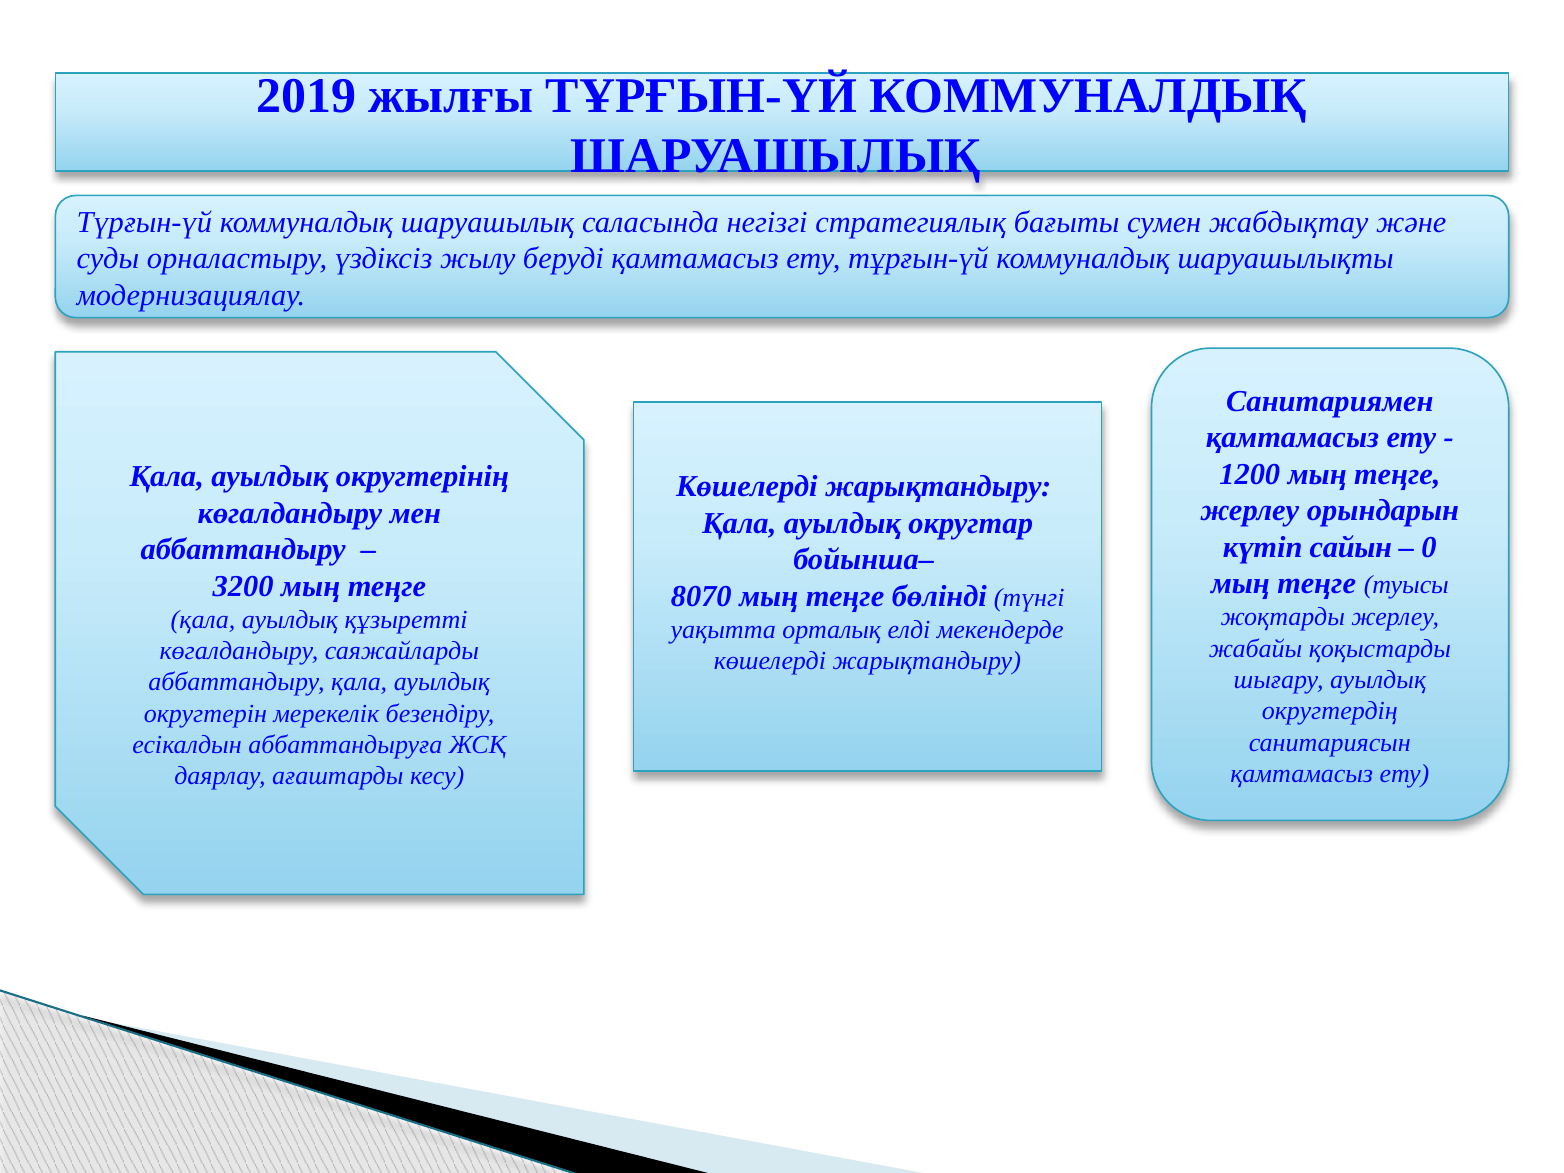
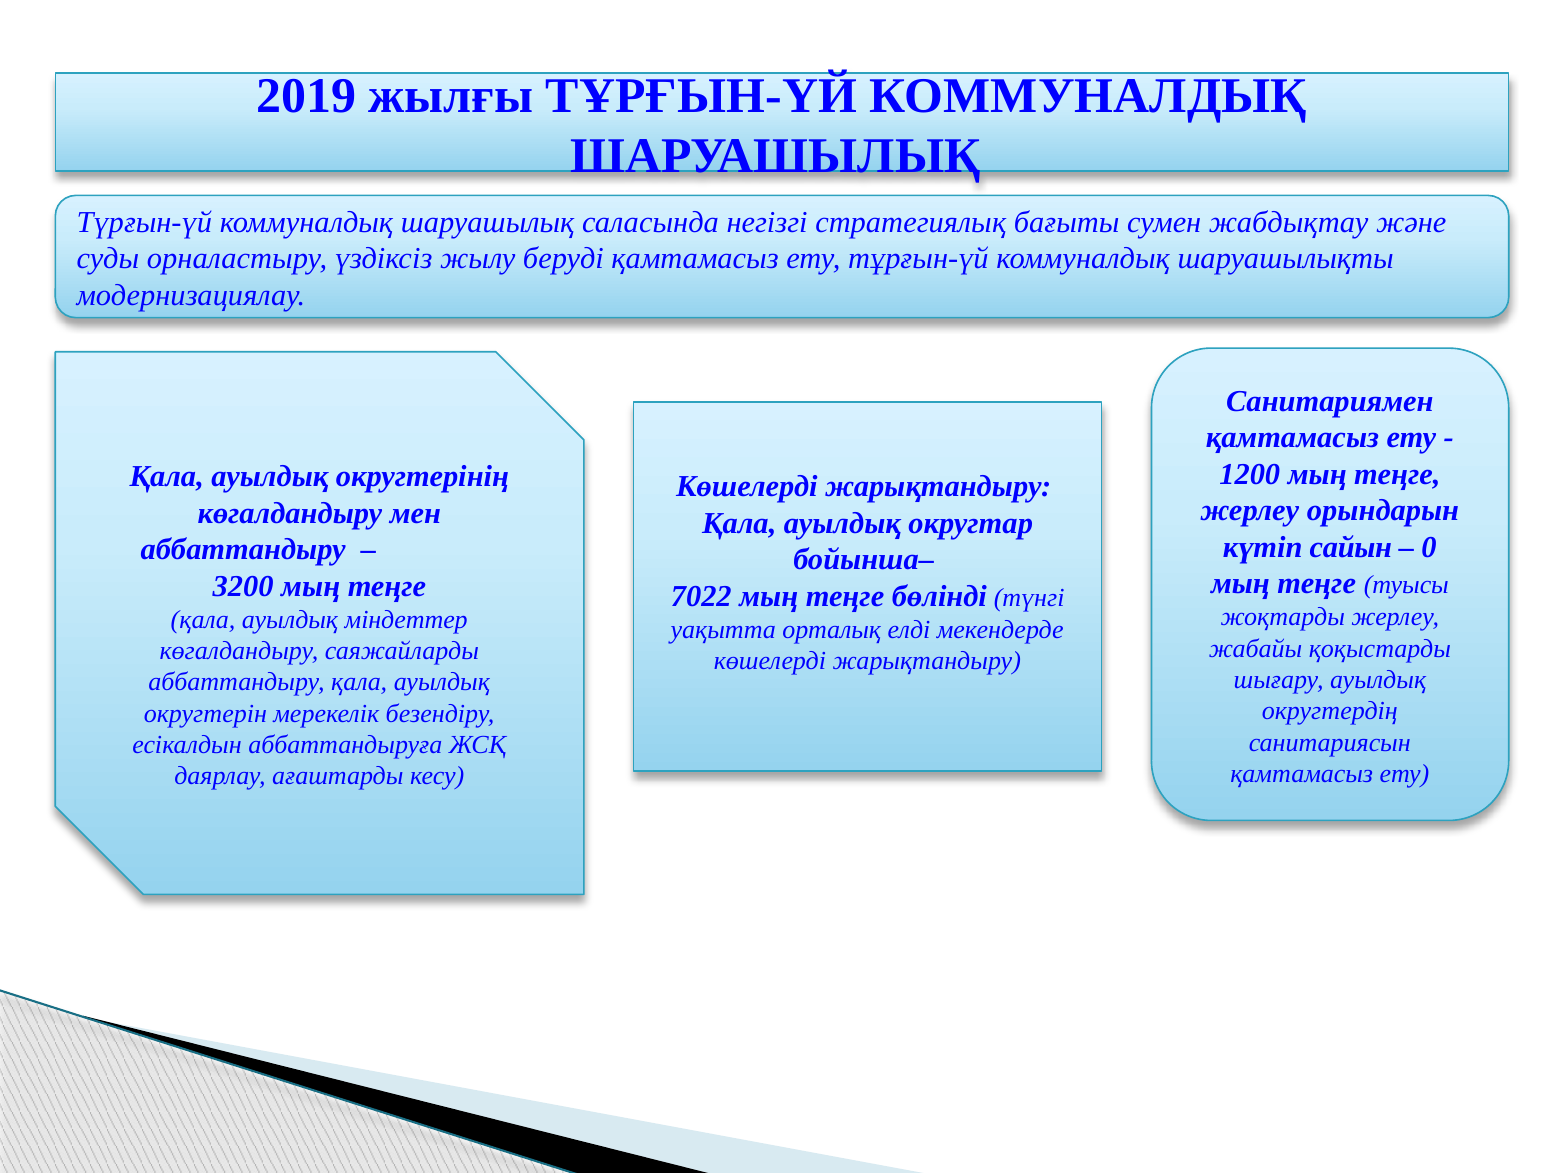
8070: 8070 -> 7022 (701, 596)
құзыретті: құзыретті -> міндеттер (406, 620)
